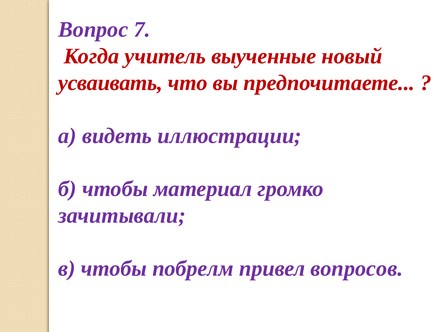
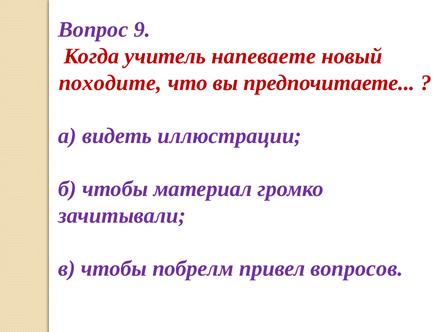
7: 7 -> 9 (142, 30)
выученные: выученные -> напеваете (264, 56)
усваивать: усваивать -> походите (110, 83)
